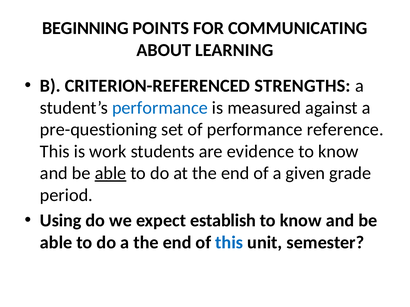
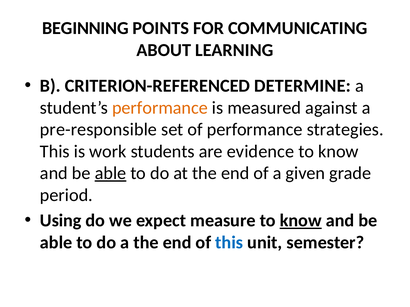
STRENGTHS: STRENGTHS -> DETERMINE (302, 86)
performance colour: blue -> orange (160, 108)
pre-questioning: pre-questioning -> pre-responsible (99, 130)
reference: reference -> strategies (345, 130)
establish: establish -> measure (223, 221)
know underline: none -> present (301, 221)
